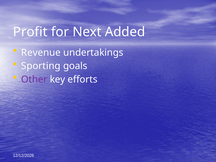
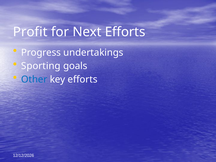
Next Added: Added -> Efforts (125, 32)
Revenue: Revenue -> Progress (41, 53)
Other colour: purple -> blue (34, 79)
